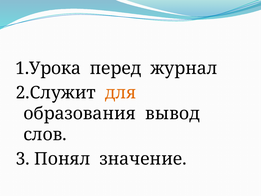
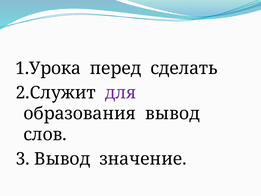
журнал: журнал -> сделать (184, 68)
для colour: orange -> purple (120, 93)
3 Понял: Понял -> Вывод (62, 159)
